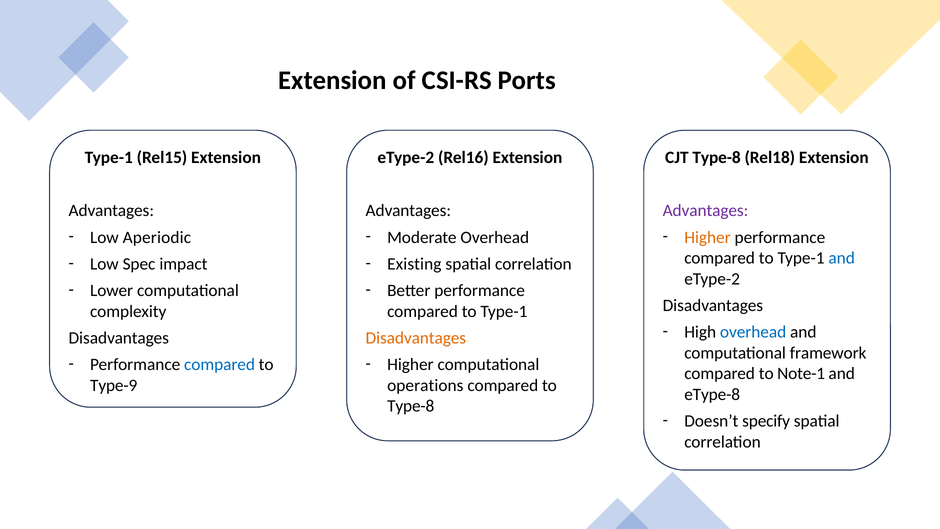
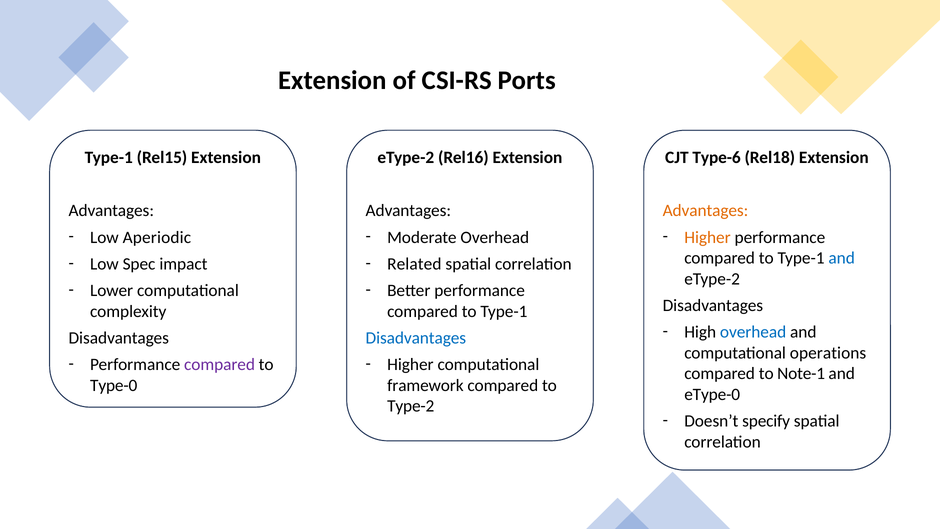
CJT Type-8: Type-8 -> Type-6 (717, 157)
Advantages colour: purple -> orange (705, 211)
Existing: Existing -> Related (414, 264)
Disadvantages colour: orange -> blue (416, 338)
framework: framework -> operations (828, 353)
compared colour: blue -> purple (220, 365)
Type-9: Type-9 -> Type-0 (114, 385)
operations: operations -> framework (425, 385)
eType-8: eType-8 -> eType-0 (712, 394)
Type-8: Type-8 -> Type-2 (411, 406)
